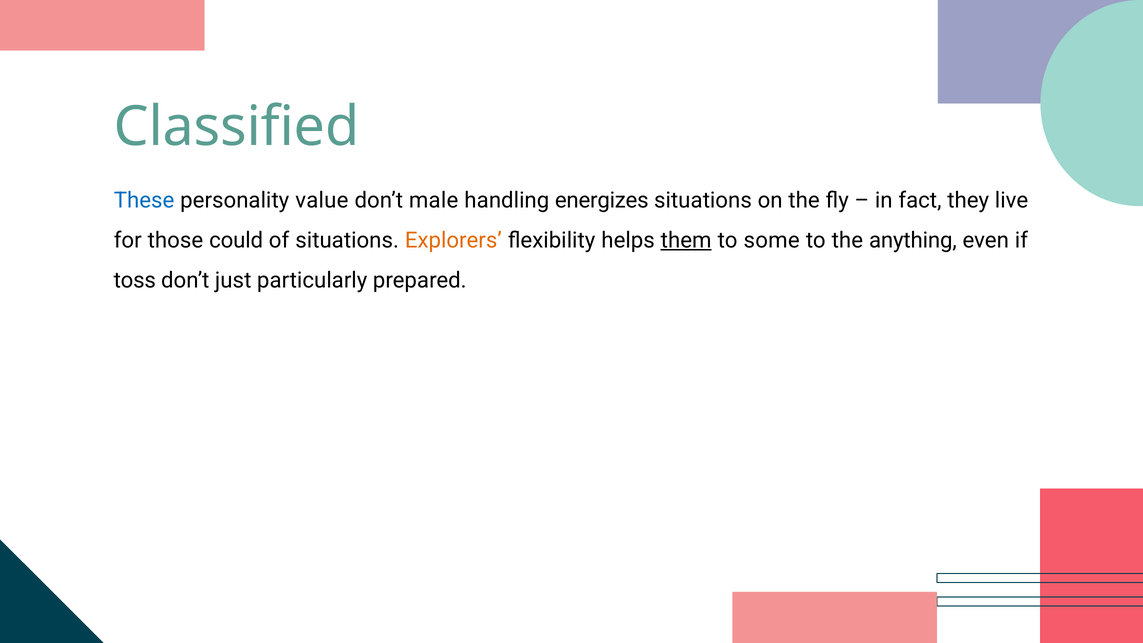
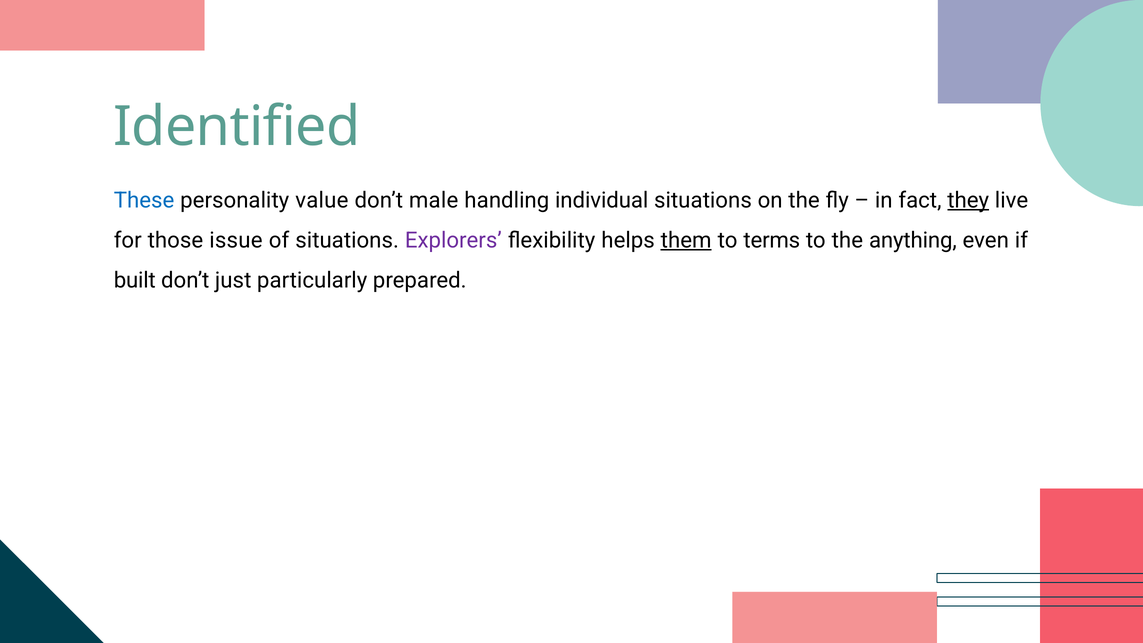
Classified: Classified -> Identified (237, 127)
energizes: energizes -> individual (602, 200)
they underline: none -> present (968, 200)
could: could -> issue (236, 240)
Explorers colour: orange -> purple (453, 240)
some: some -> terms (772, 240)
toss: toss -> built (135, 280)
